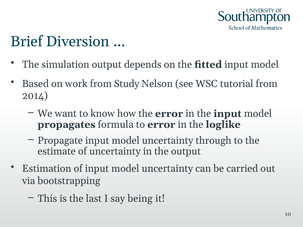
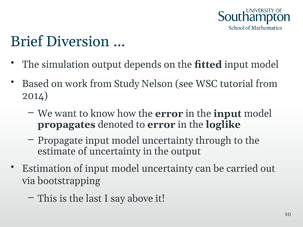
formula: formula -> denoted (116, 125)
being: being -> above (140, 199)
